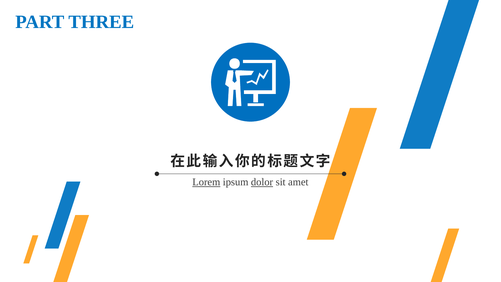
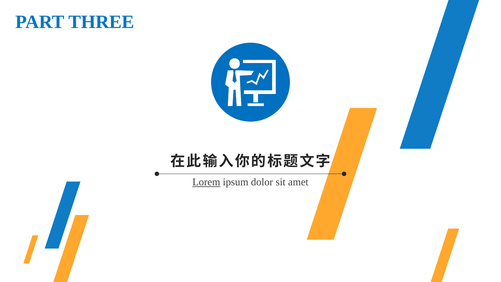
dolor underline: present -> none (262, 182)
